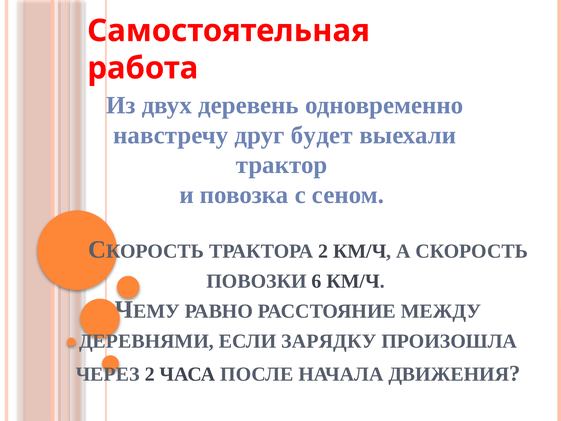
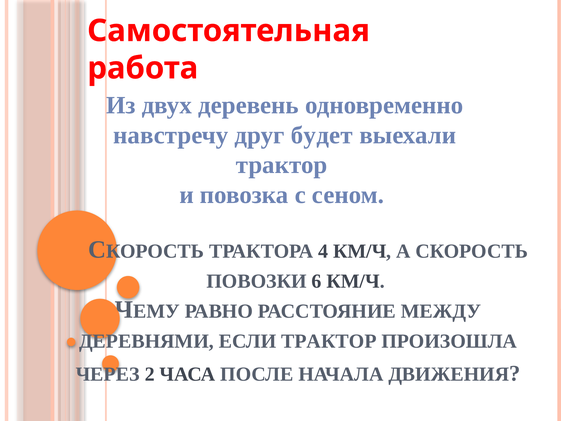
ТРАКТОРА 2: 2 -> 4 (323, 251)
ЕСЛИ ЗАРЯДКУ: ЗАРЯДКУ -> ТРАКТОР (329, 341)
